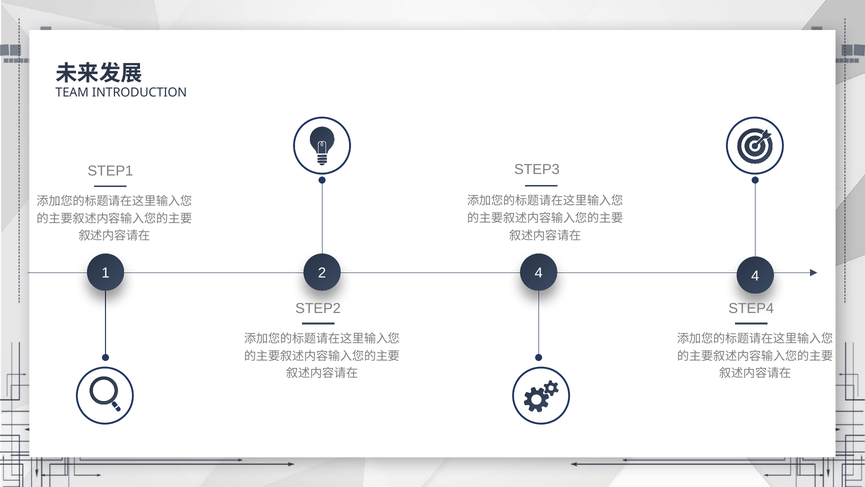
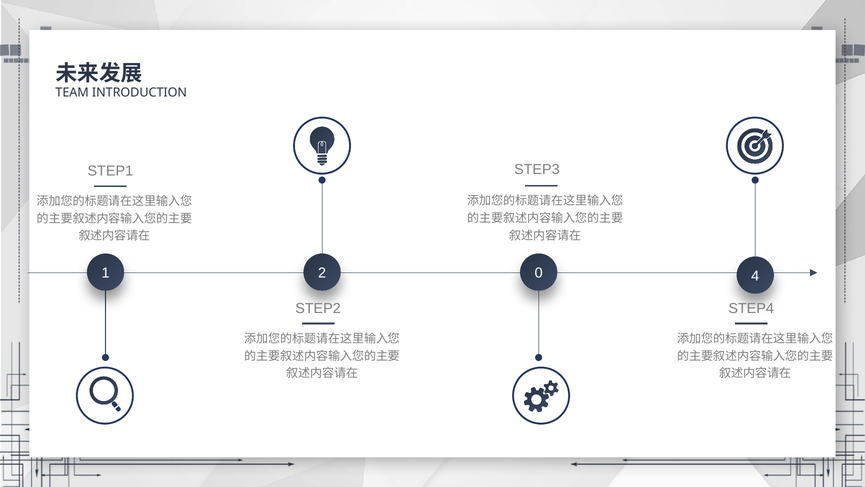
2 4: 4 -> 0 (539, 273)
